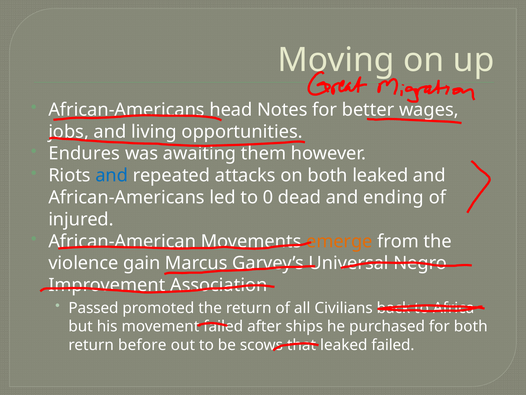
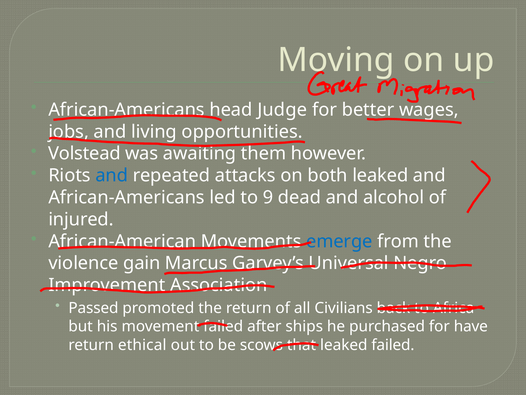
Notes: Notes -> Judge (282, 110)
Endures: Endures -> Volstead (84, 153)
0: 0 -> 9 (268, 197)
ending: ending -> alcohol (394, 197)
emerge colour: orange -> blue (339, 241)
for both: both -> have (471, 326)
before: before -> ethical (142, 345)
